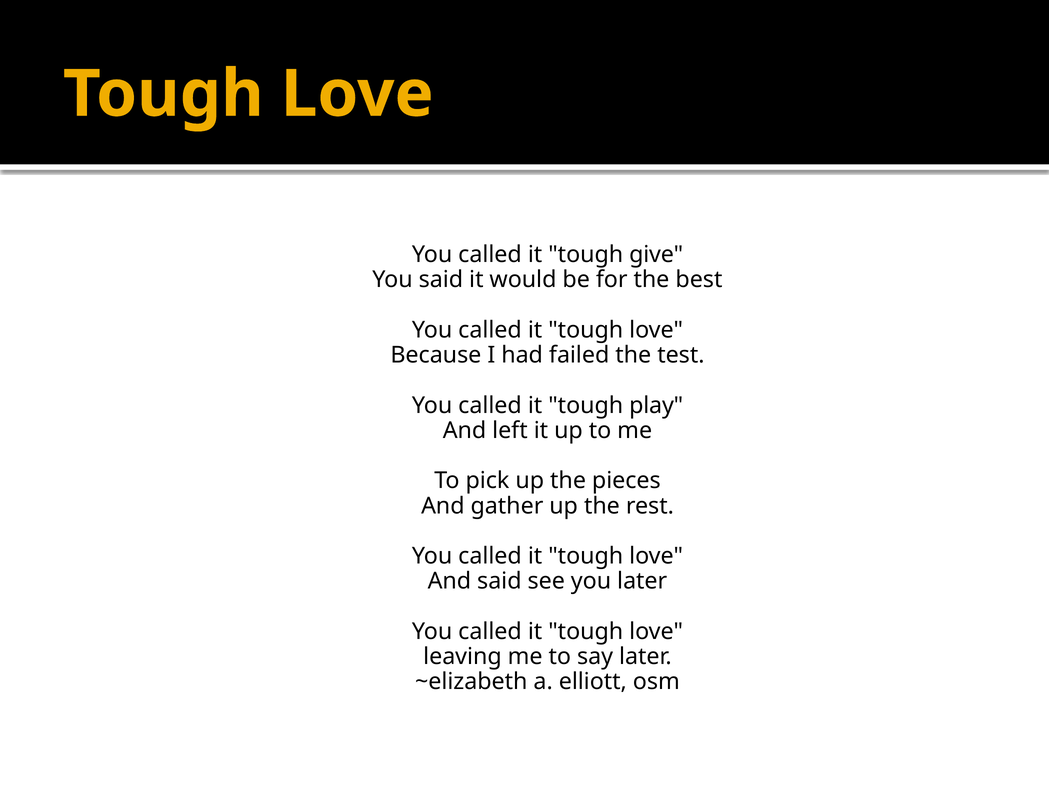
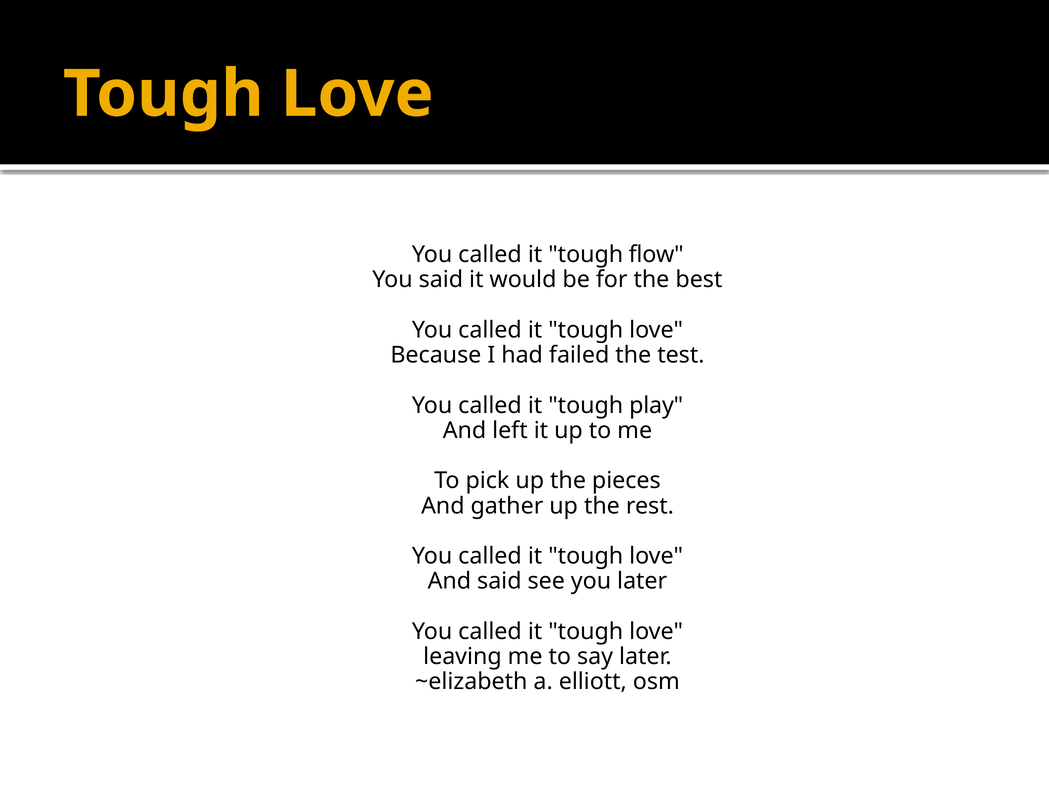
give: give -> flow (656, 255)
